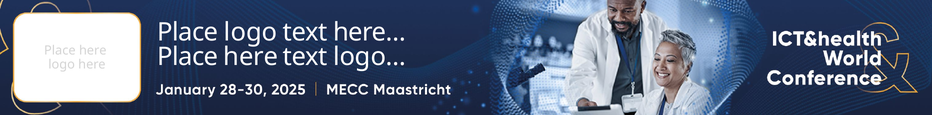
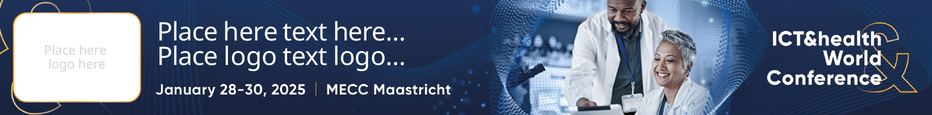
logo: logo -> here (251, 32)
here: here -> logo (251, 57)
